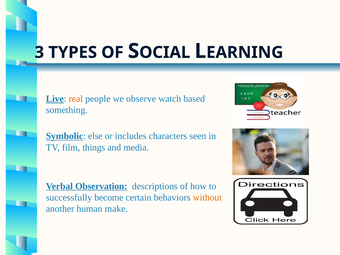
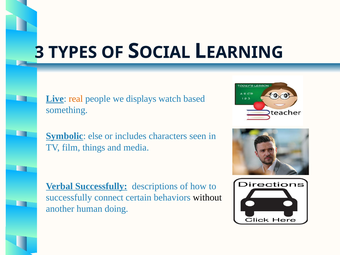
observe: observe -> displays (141, 99)
Verbal Observation: Observation -> Successfully (101, 186)
become: become -> connect (109, 198)
without colour: orange -> black (207, 198)
make: make -> doing (116, 209)
